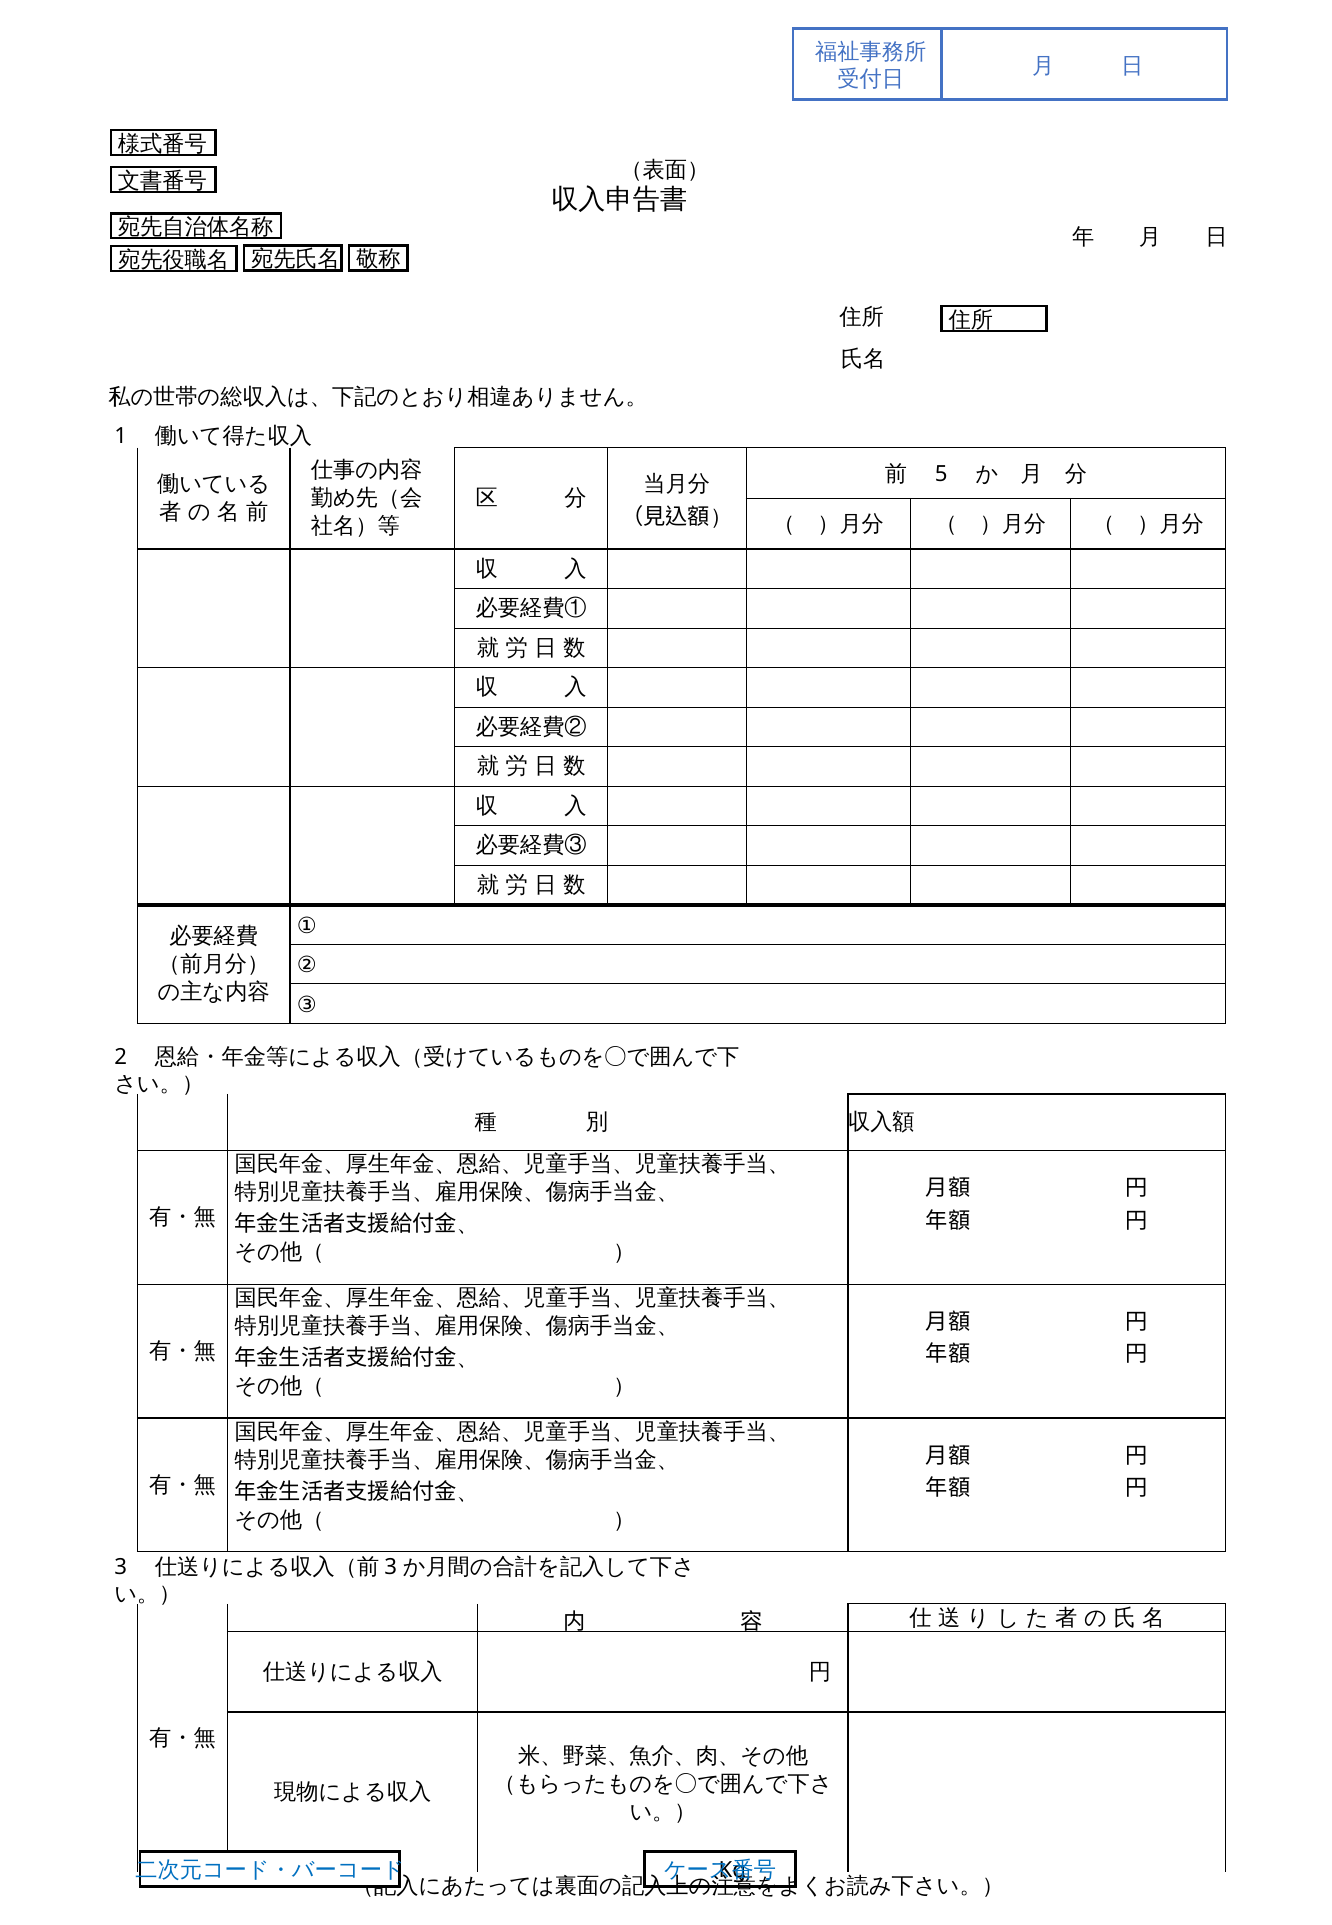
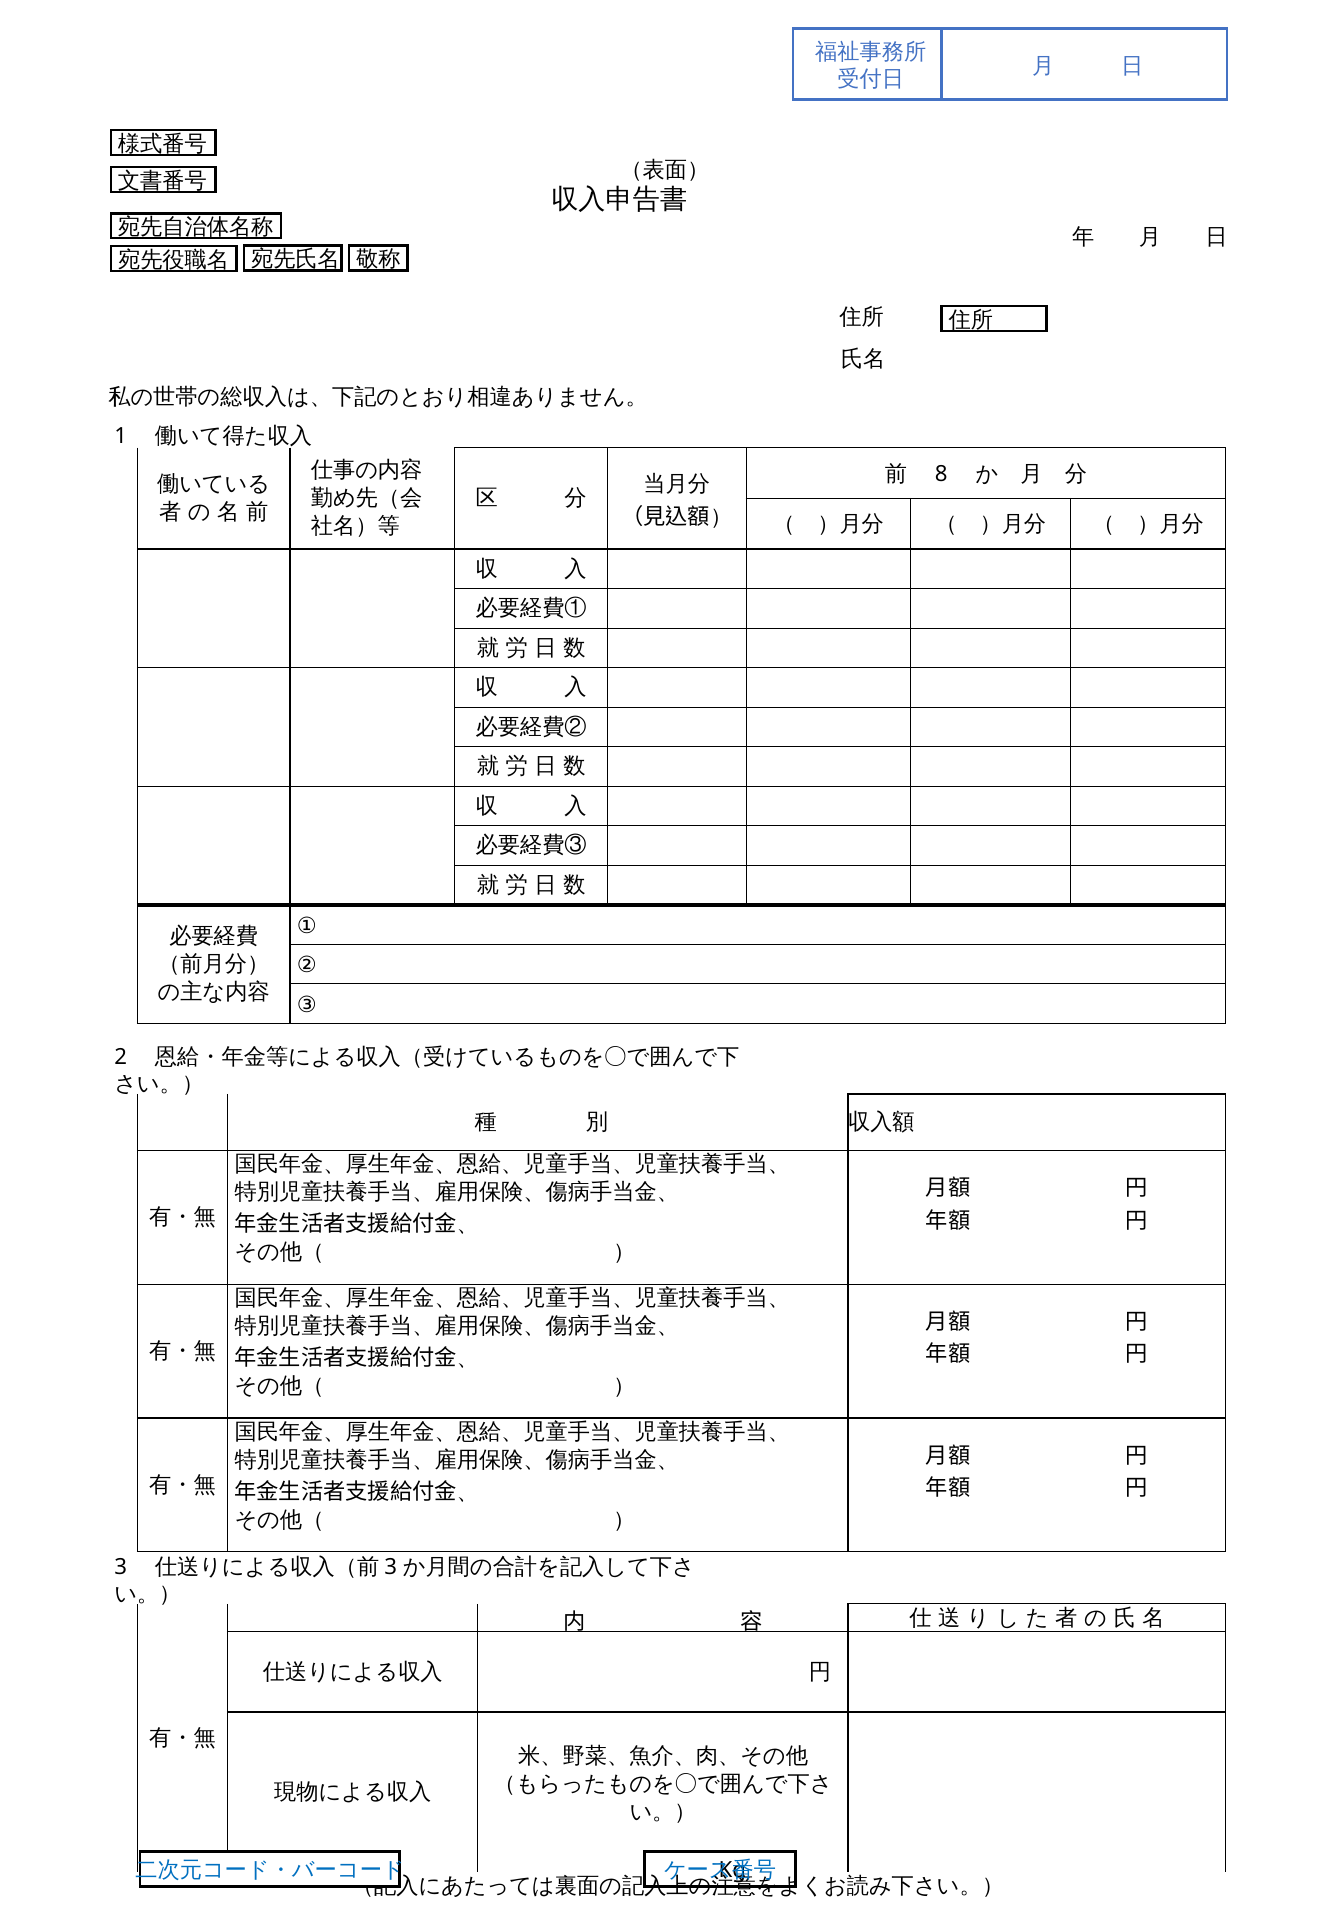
5: 5 -> 8 (941, 474)
